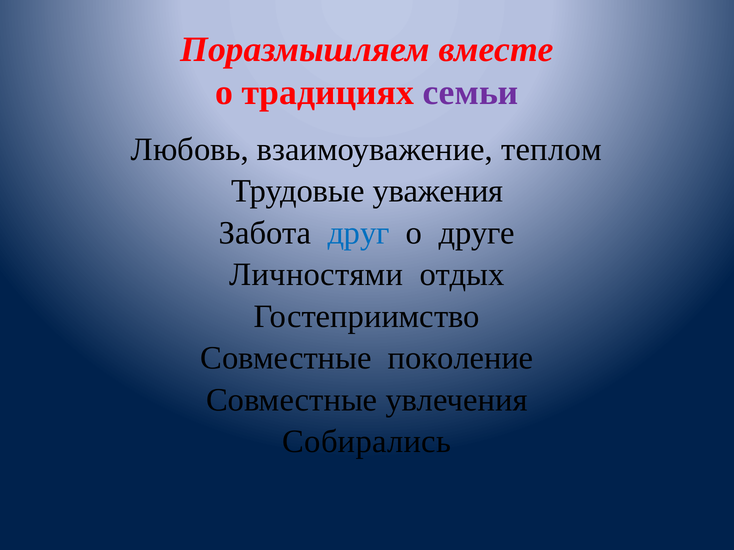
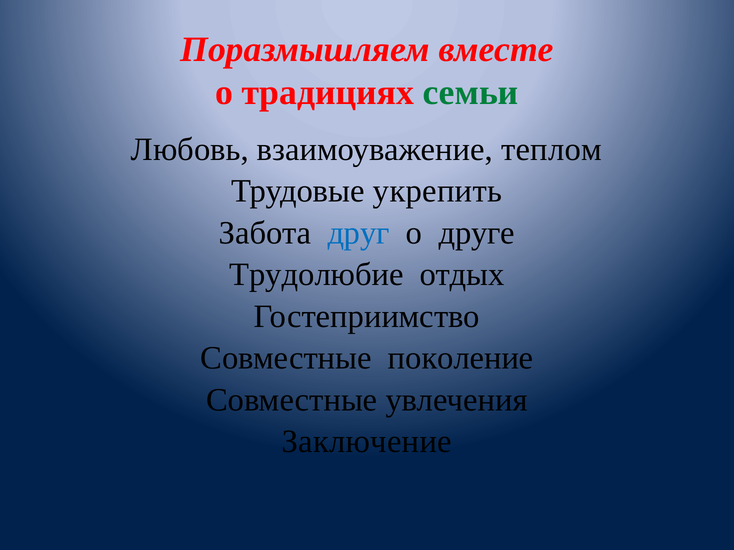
семьи colour: purple -> green (471, 92)
уважения: уважения -> укрепить (438, 191)
Личностями: Личностями -> Трудолюбие (316, 275)
Собирались: Собирались -> Заключение (367, 442)
